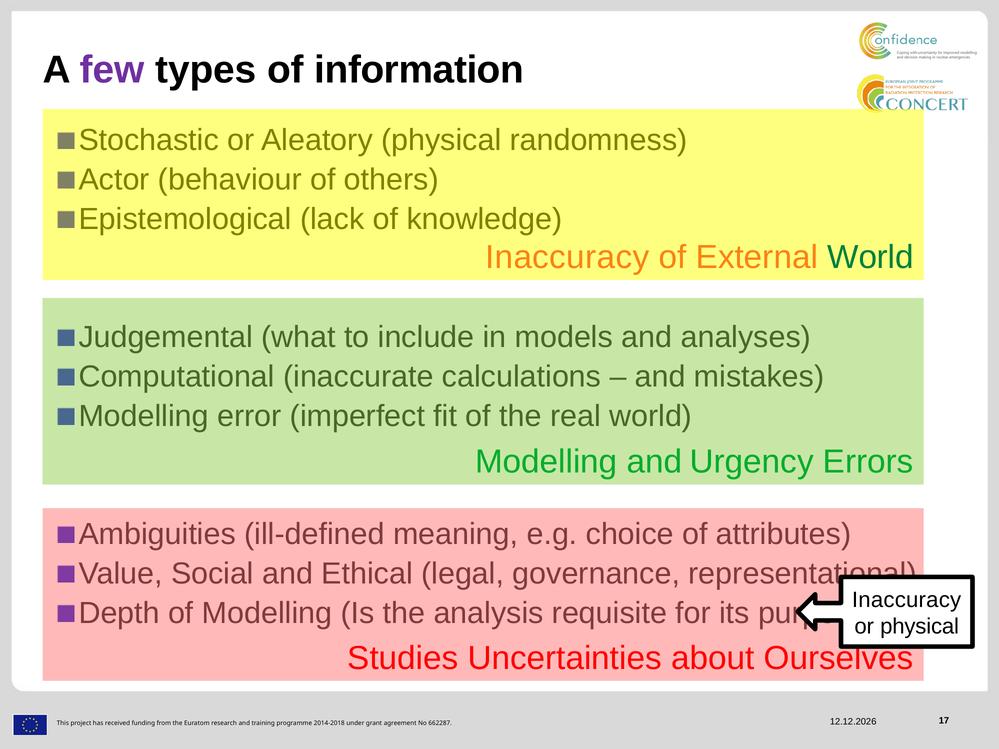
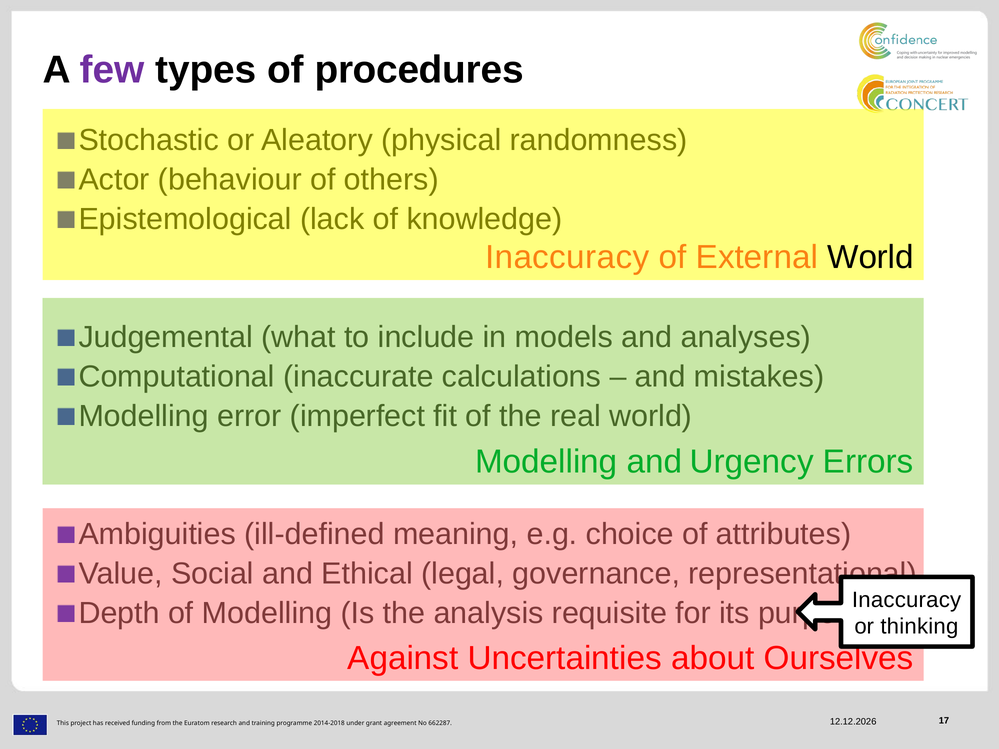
information: information -> procedures (419, 70)
World colour: green -> black (870, 258)
physical: physical -> thinking (919, 627)
Studies: Studies -> Against (403, 658)
